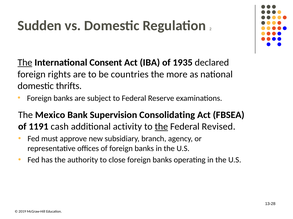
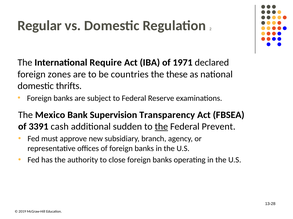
Sudden: Sudden -> Regular (40, 26)
The underline: present -> none (25, 63)
Consent: Consent -> Require (106, 63)
35: 35 -> 71 (188, 63)
rights: rights -> zones (59, 75)
more: more -> these (177, 75)
Consolidating: Consolidating -> Transparency (167, 115)
11: 11 -> 33 (34, 127)
activity: activity -> sudden (127, 127)
Revised: Revised -> Prevent (219, 127)
